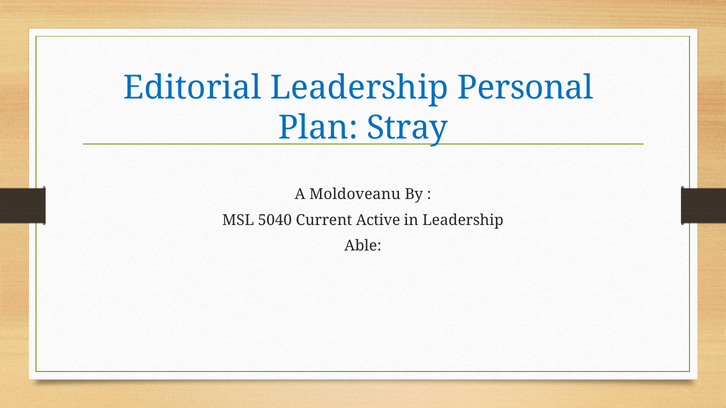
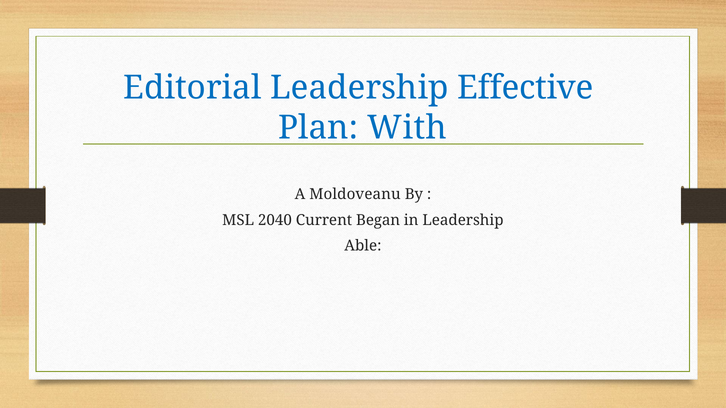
Personal: Personal -> Effective (526, 88)
Stray: Stray -> With (407, 128)
5040: 5040 -> 2040 (275, 220)
Active: Active -> Began (378, 220)
